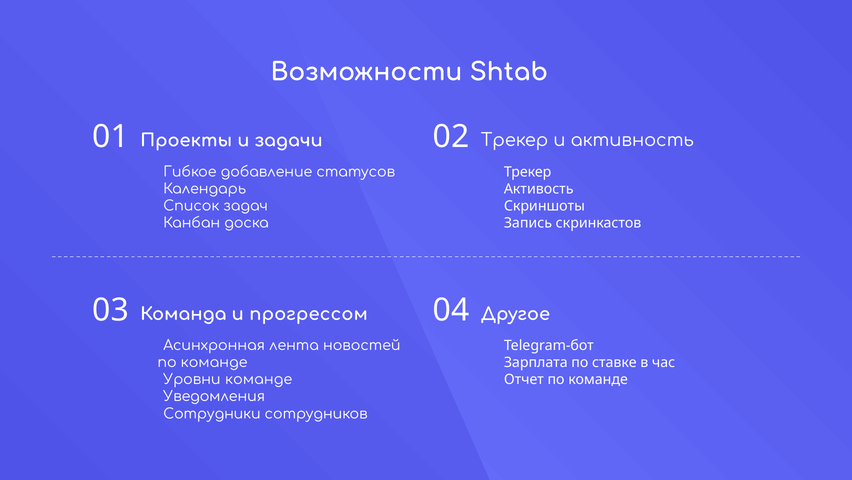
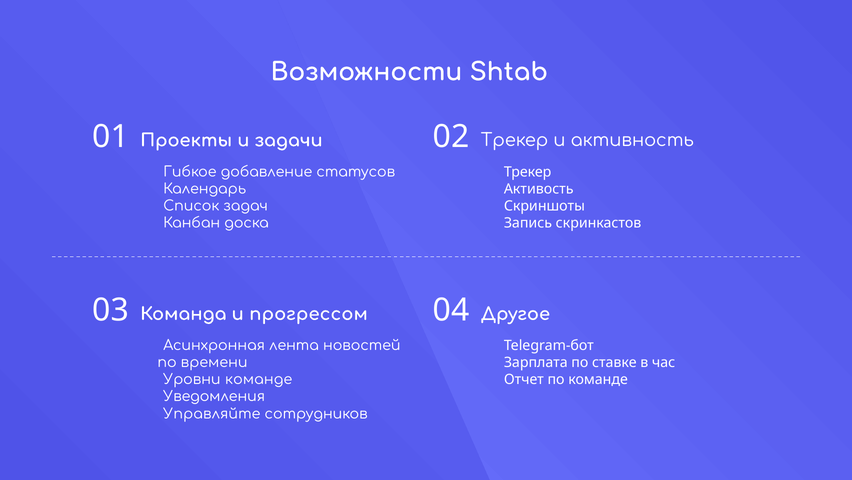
команде: команде -> времени (214, 362)
Сотрудники: Сотрудники -> Управляйте (212, 413)
